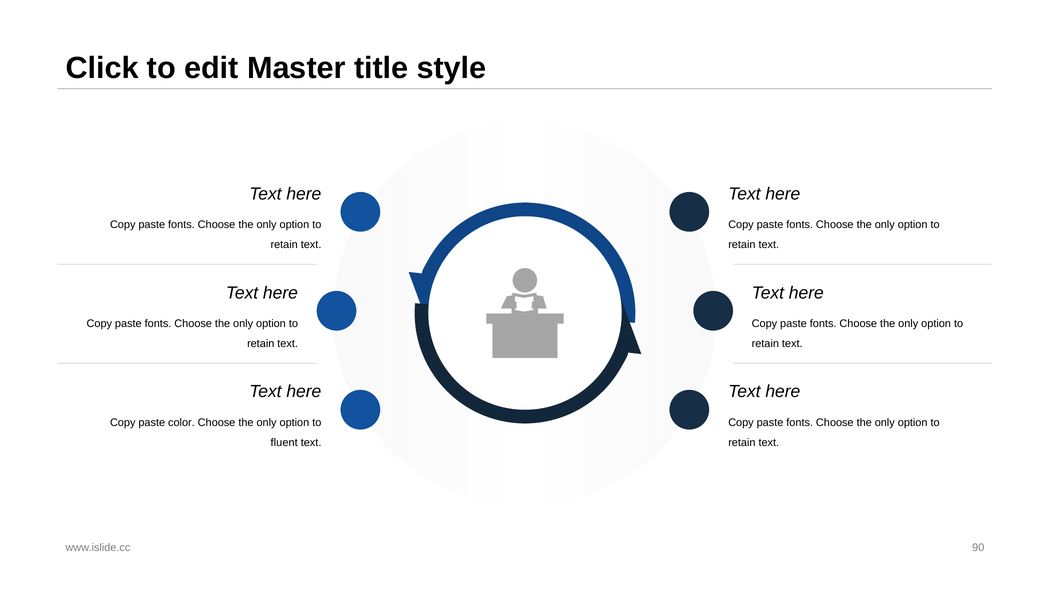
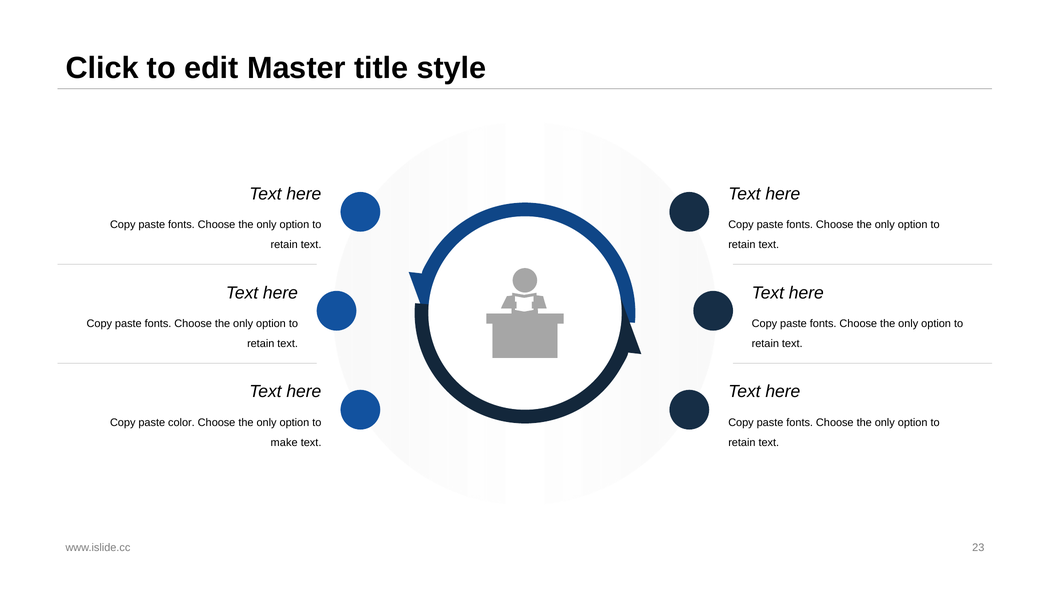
fluent: fluent -> make (284, 442)
90: 90 -> 23 (978, 547)
